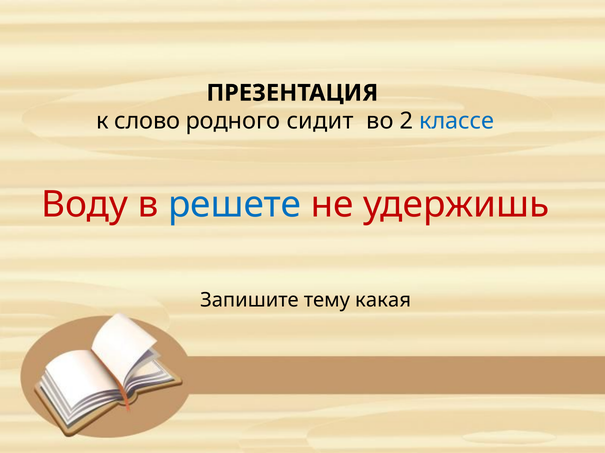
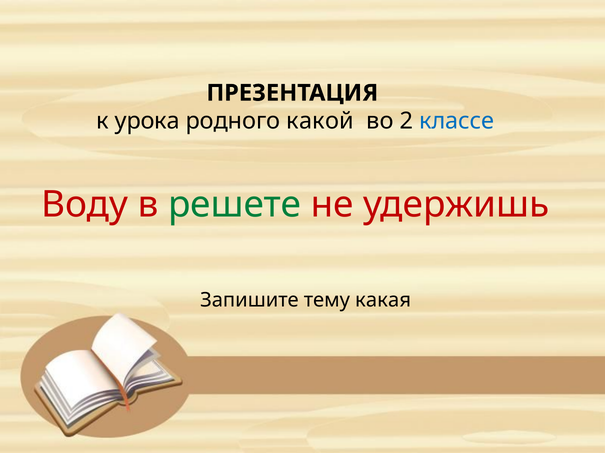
слово: слово -> урока (147, 121)
сидит: сидит -> какой (320, 121)
решете colour: blue -> green (235, 205)
